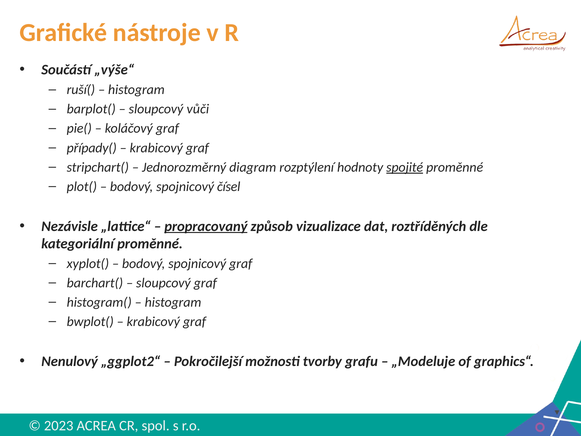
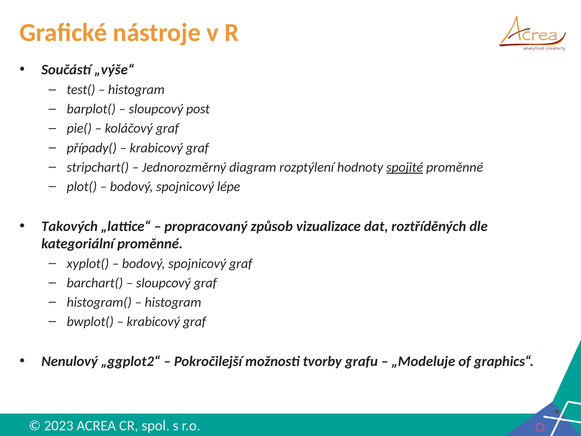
ruší(: ruší( -> test( (81, 90)
vůči: vůči -> post (198, 109)
čísel: čísel -> lépe (229, 186)
Nezávisle: Nezávisle -> Takových (70, 226)
propracovaný underline: present -> none (206, 226)
